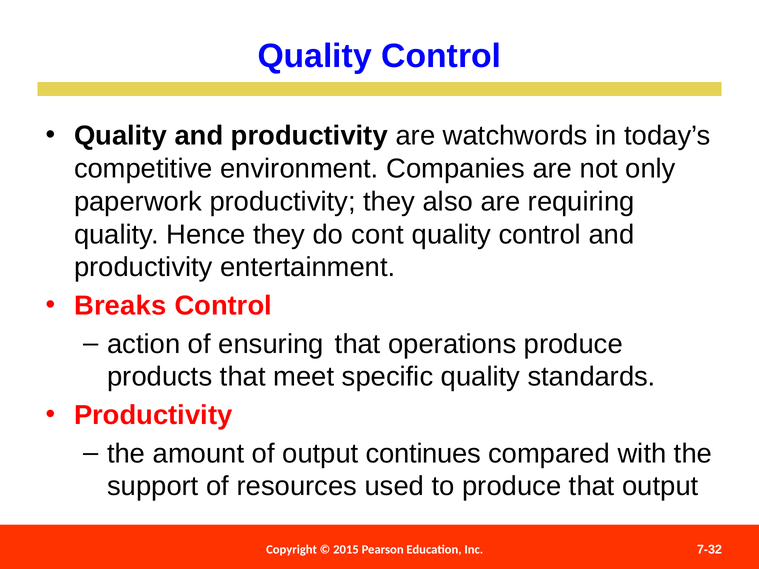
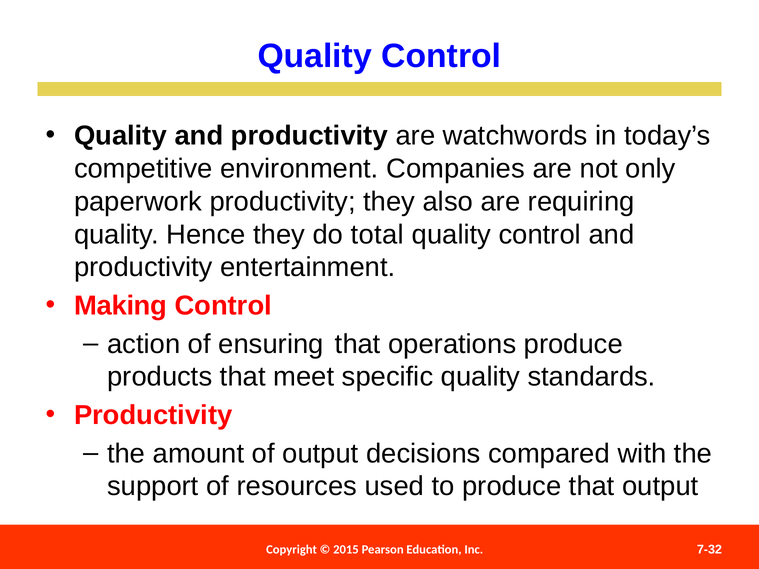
cont: cont -> total (377, 235)
Breaks: Breaks -> Making (121, 306)
continues: continues -> decisions (423, 454)
